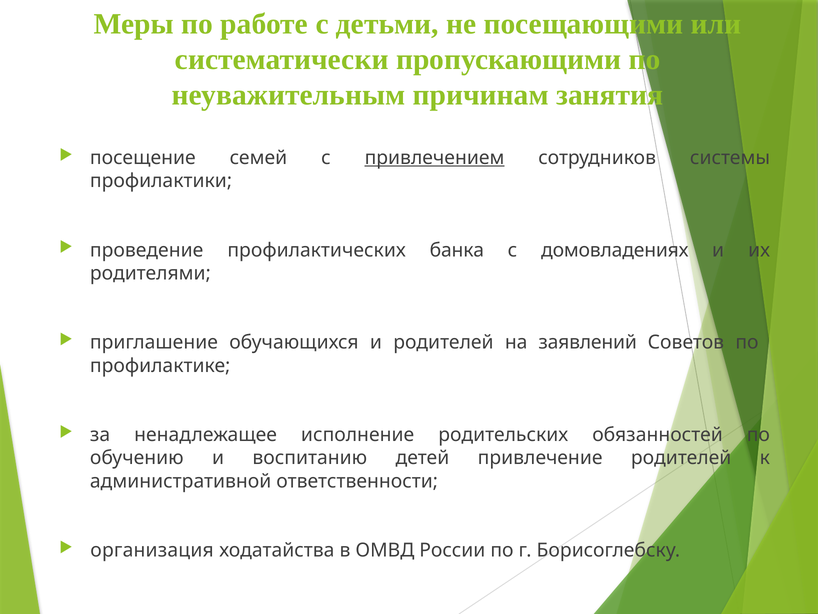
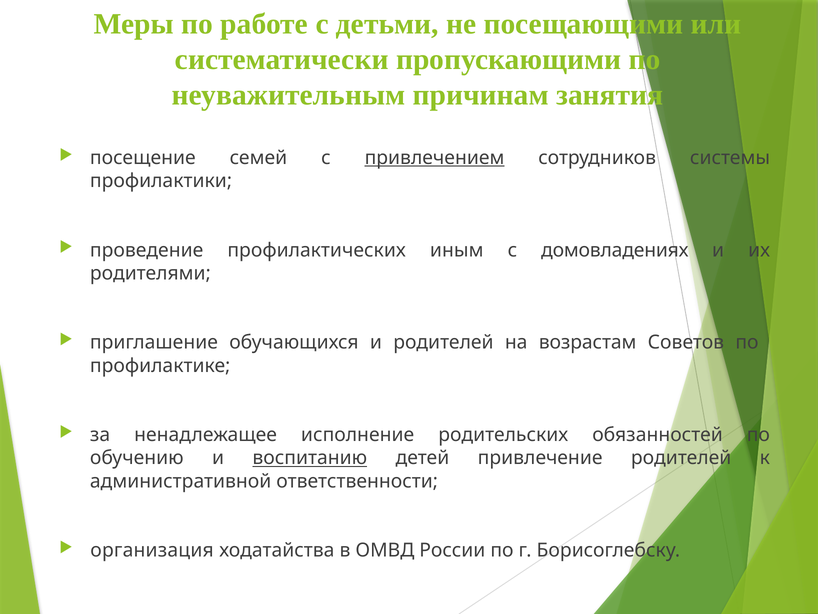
банка: банка -> иным (457, 250)
заявлений: заявлений -> возрастам (588, 342)
воспитанию underline: none -> present (310, 458)
